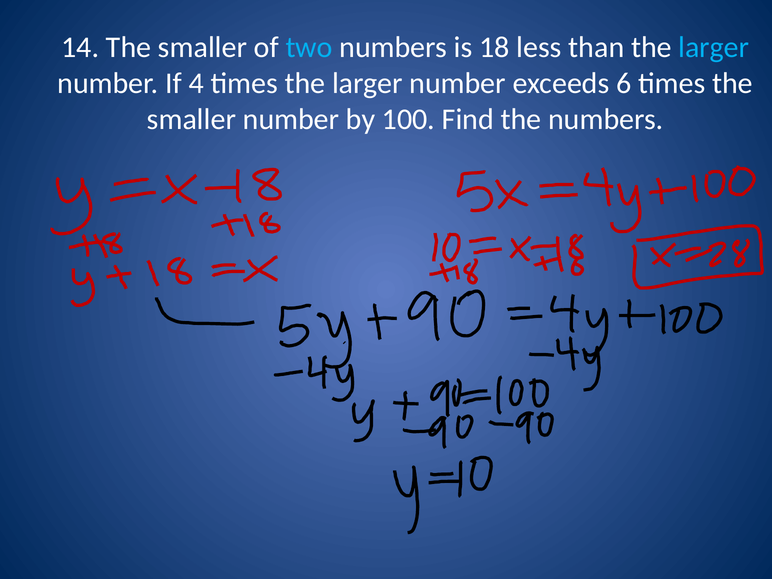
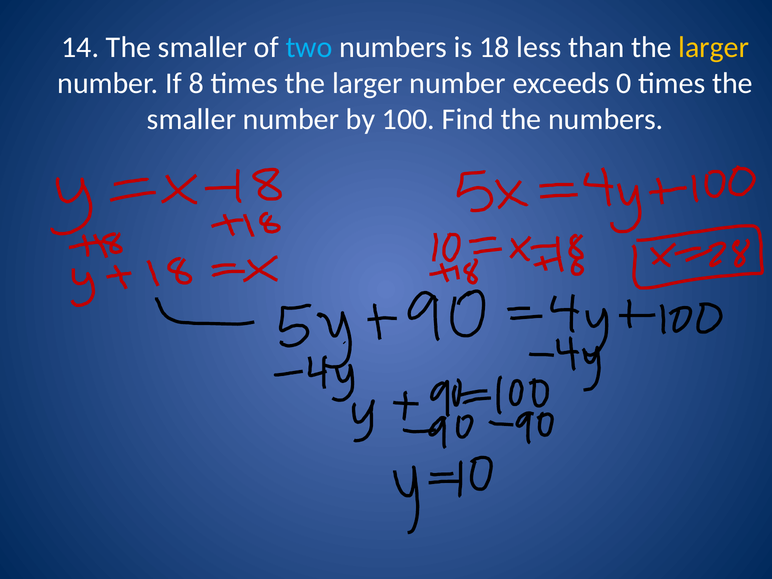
larger colour: light blue -> yellow (714, 47)
4: 4 -> 8 (196, 83)
6: 6 -> 0 (624, 83)
